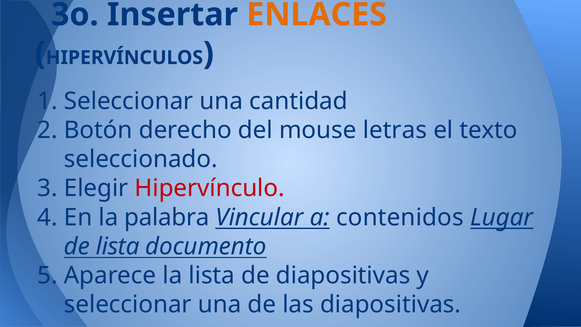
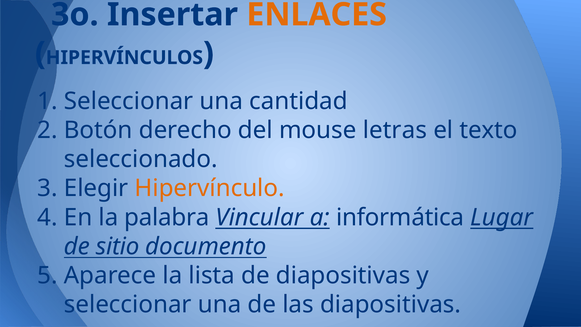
Hipervínculo colour: red -> orange (210, 188)
contenidos: contenidos -> informática (400, 217)
de lista: lista -> sitio (118, 246)
